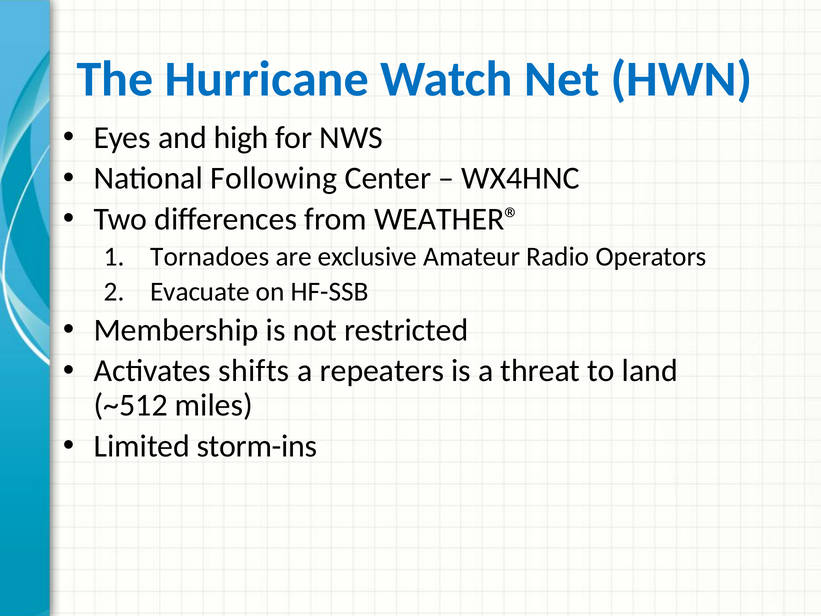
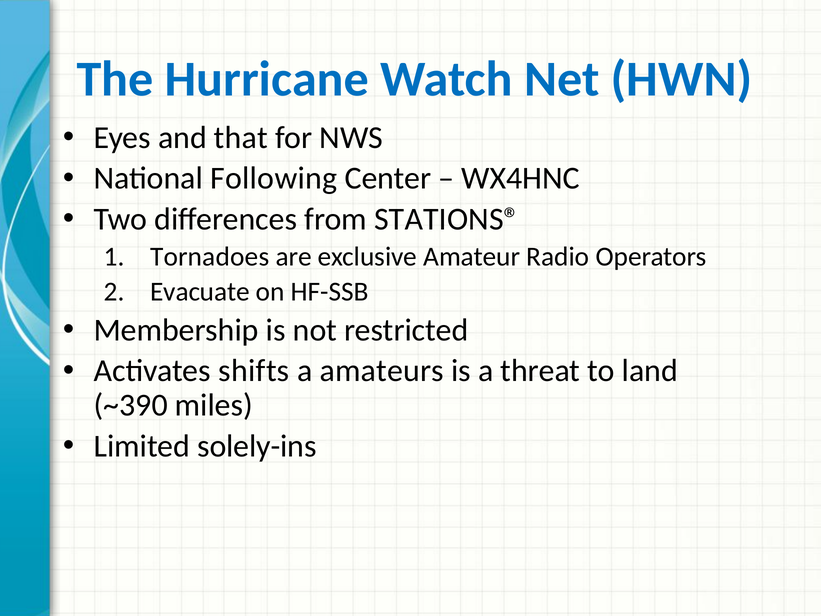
high: high -> that (241, 137)
WEATHER®: WEATHER® -> STATIONS® (447, 219)
repeaters: repeaters -> amateurs (382, 371)
~512: ~512 -> ~390 (131, 405)
storm-ins: storm-ins -> solely-ins (257, 446)
